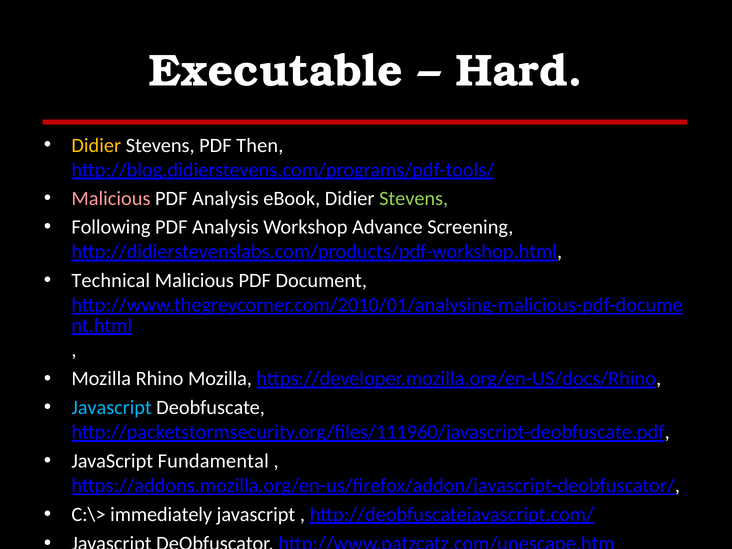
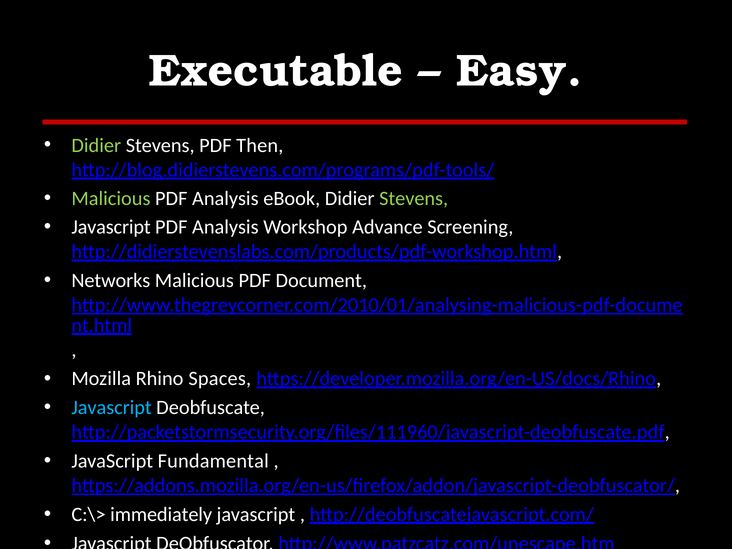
Hard: Hard -> Easy (519, 71)
Didier colour: yellow -> light green (96, 145)
Malicious colour: pink -> light green (111, 199)
Following: Following -> Javascript (111, 227)
Technical: Technical -> Networks (111, 281)
Rhino Mozilla: Mozilla -> Spaces (220, 379)
